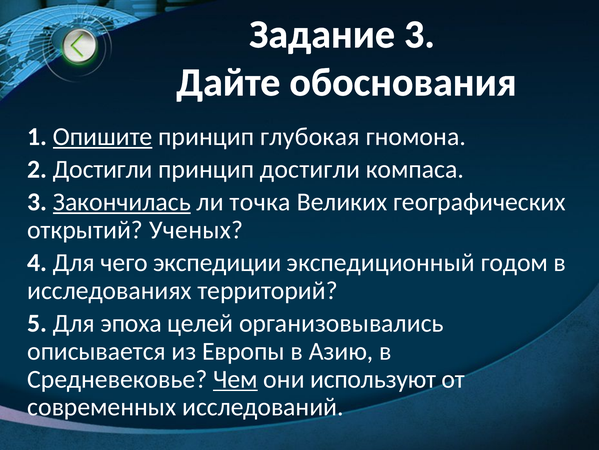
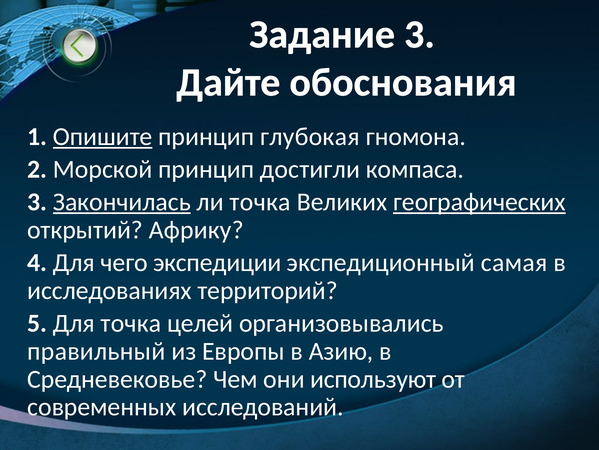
2 Достигли: Достигли -> Морской (103, 169)
географических underline: none -> present (479, 202)
Ученых: Ученых -> Африку (196, 230)
годом: годом -> самая (514, 262)
Для эпоха: эпоха -> точка (131, 323)
описывается: описывается -> правильный (96, 351)
Чем underline: present -> none (235, 379)
